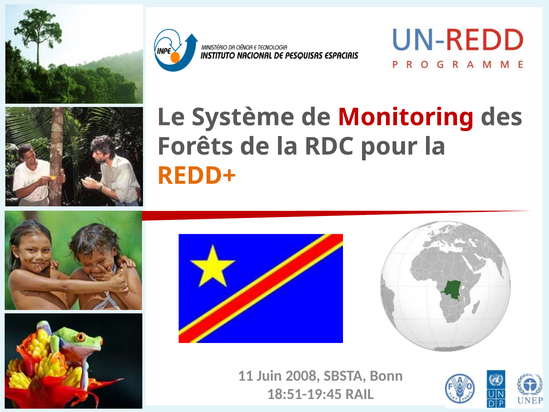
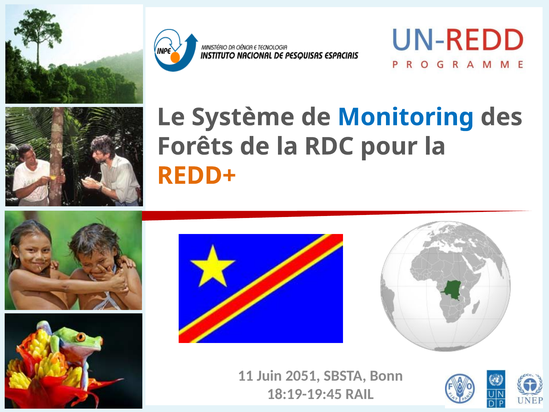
Monitoring colour: red -> blue (406, 117)
2008: 2008 -> 2051 (303, 376)
18:51-19:45: 18:51-19:45 -> 18:19-19:45 (304, 394)
